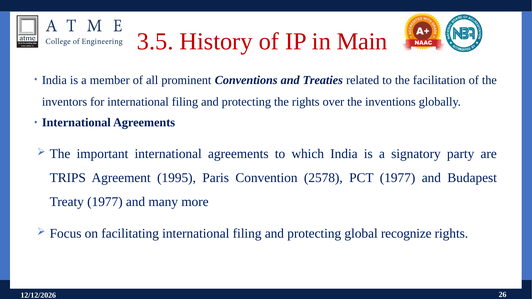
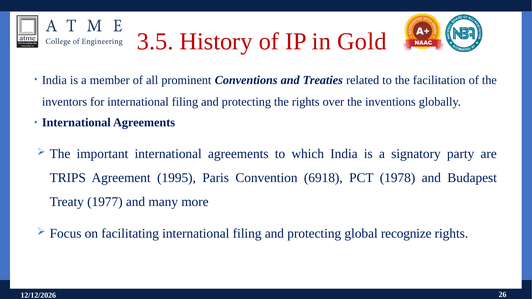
Main: Main -> Gold (362, 41)
2578: 2578 -> 6918 (323, 178)
PCT 1977: 1977 -> 1978 (398, 178)
